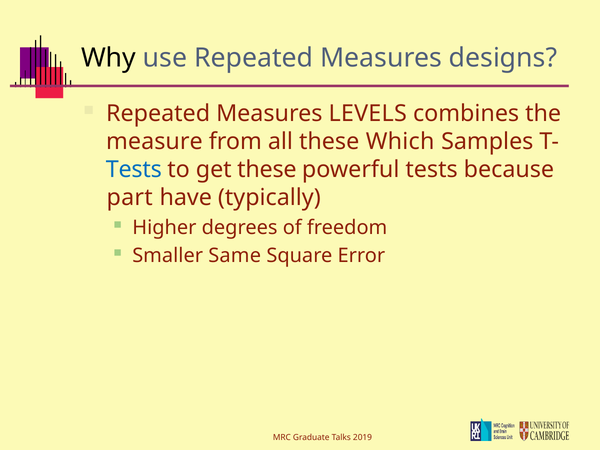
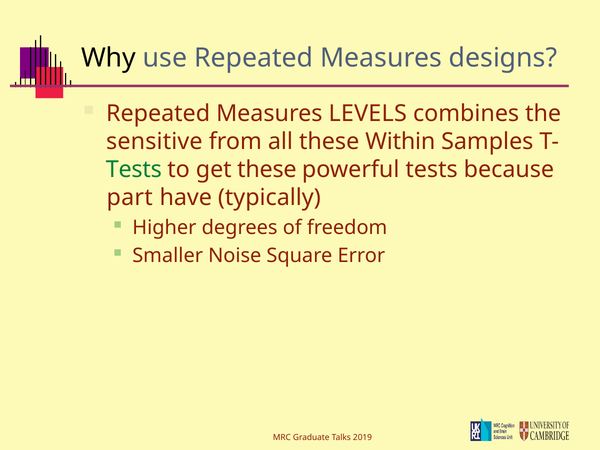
measure: measure -> sensitive (154, 142)
Which: Which -> Within (400, 142)
Tests colour: blue -> green (134, 170)
Same: Same -> Noise (235, 255)
